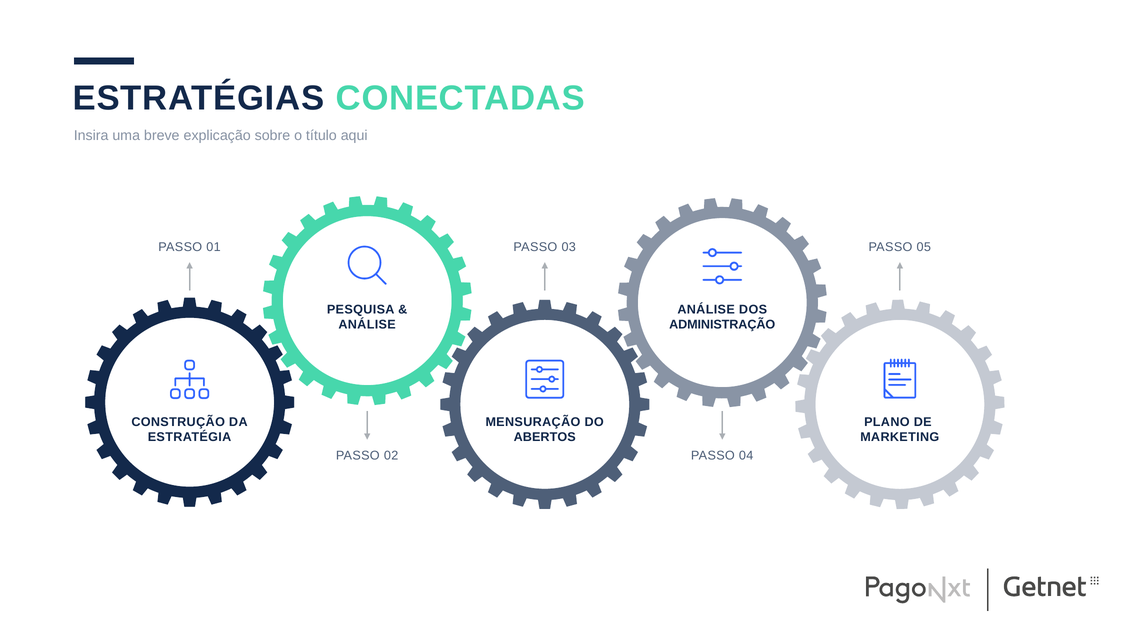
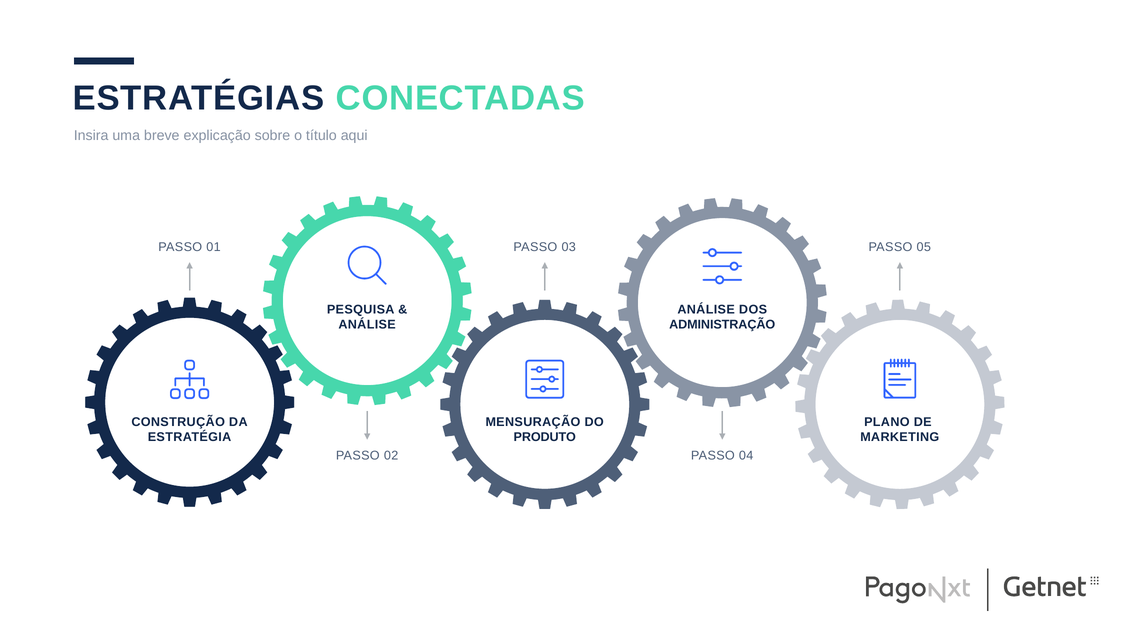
ABERTOS: ABERTOS -> PRODUTO (545, 437)
